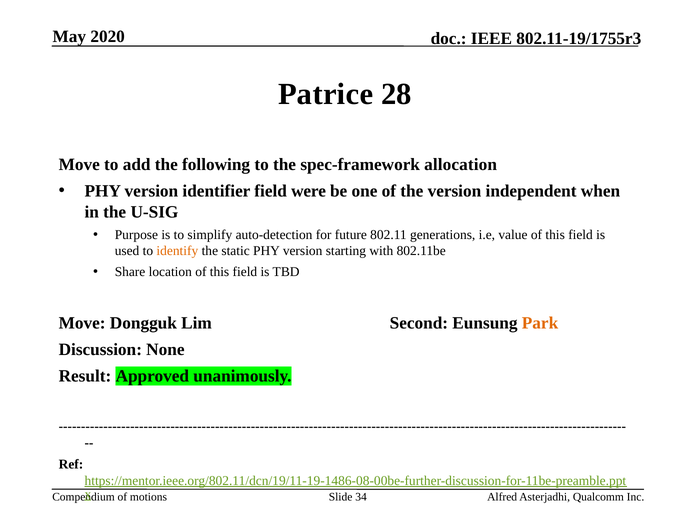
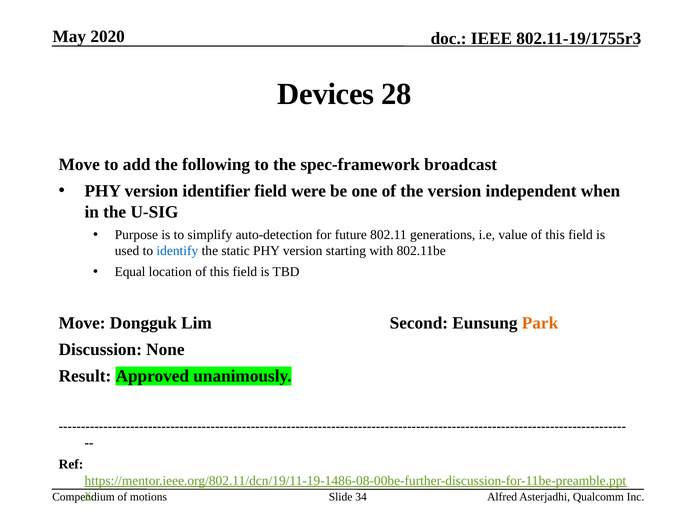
Patrice: Patrice -> Devices (326, 94)
allocation: allocation -> broadcast (461, 165)
identify colour: orange -> blue (177, 251)
Share: Share -> Equal (130, 272)
